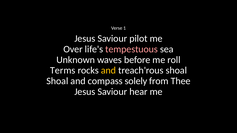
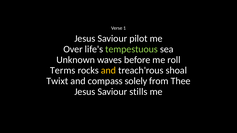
tempestuous colour: pink -> light green (132, 49)
Shoal: Shoal -> Twixt (57, 81)
hear: hear -> stills (138, 92)
